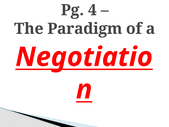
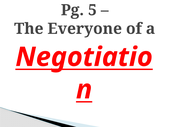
4: 4 -> 5 (92, 10)
Paradigm: Paradigm -> Everyone (85, 29)
